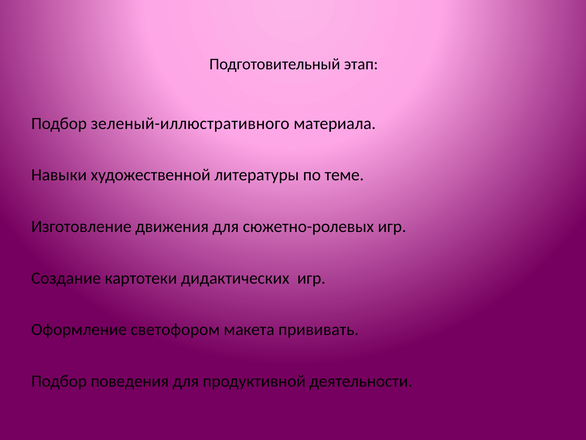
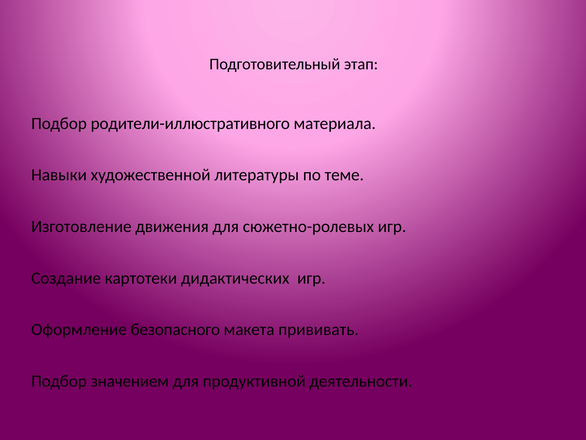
зеленый-иллюстративного: зеленый-иллюстративного -> родители-иллюстративного (190, 123)
светофором: светофором -> безопасного (175, 329)
поведения: поведения -> значением (130, 381)
